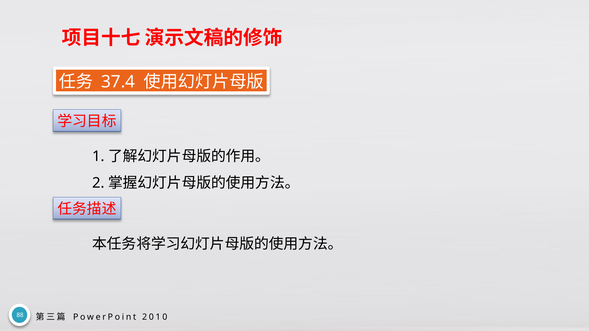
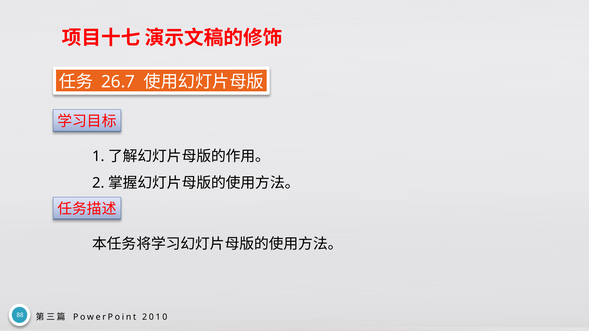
37.4: 37.4 -> 26.7 (118, 82)
